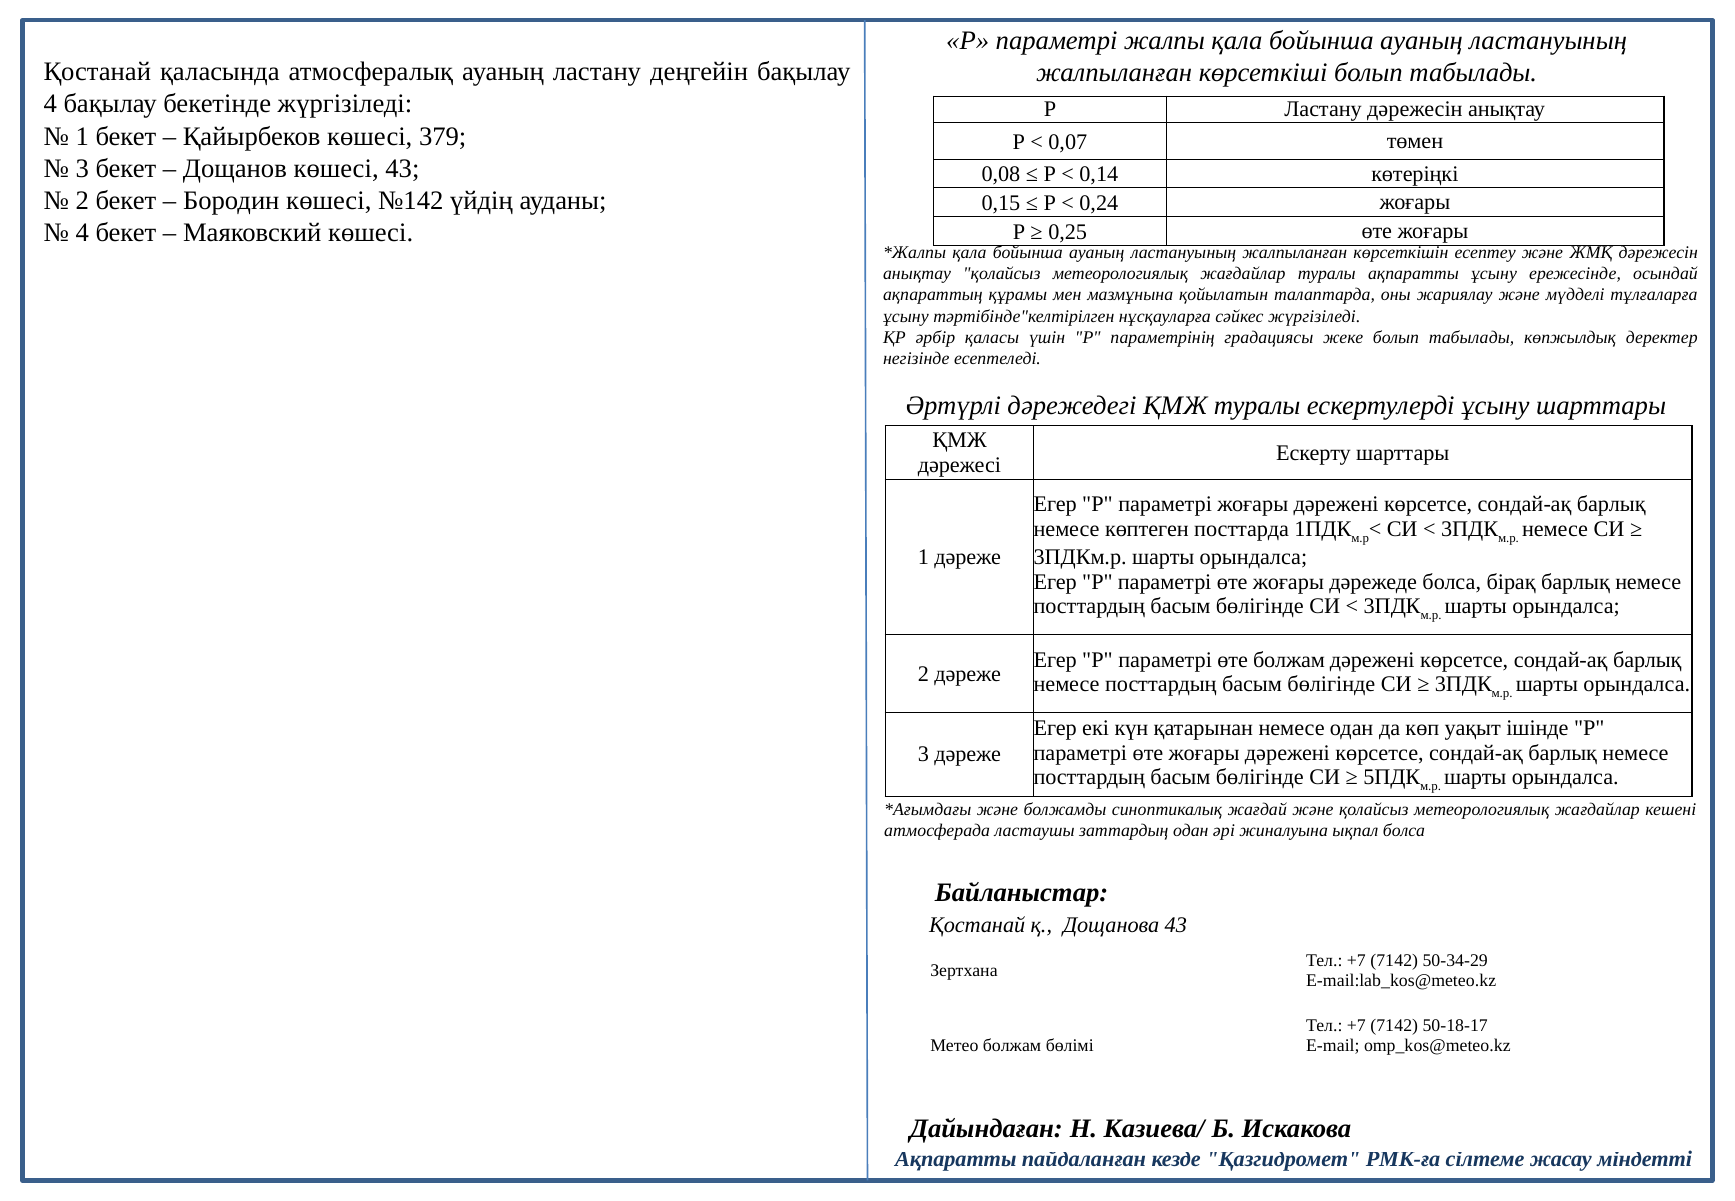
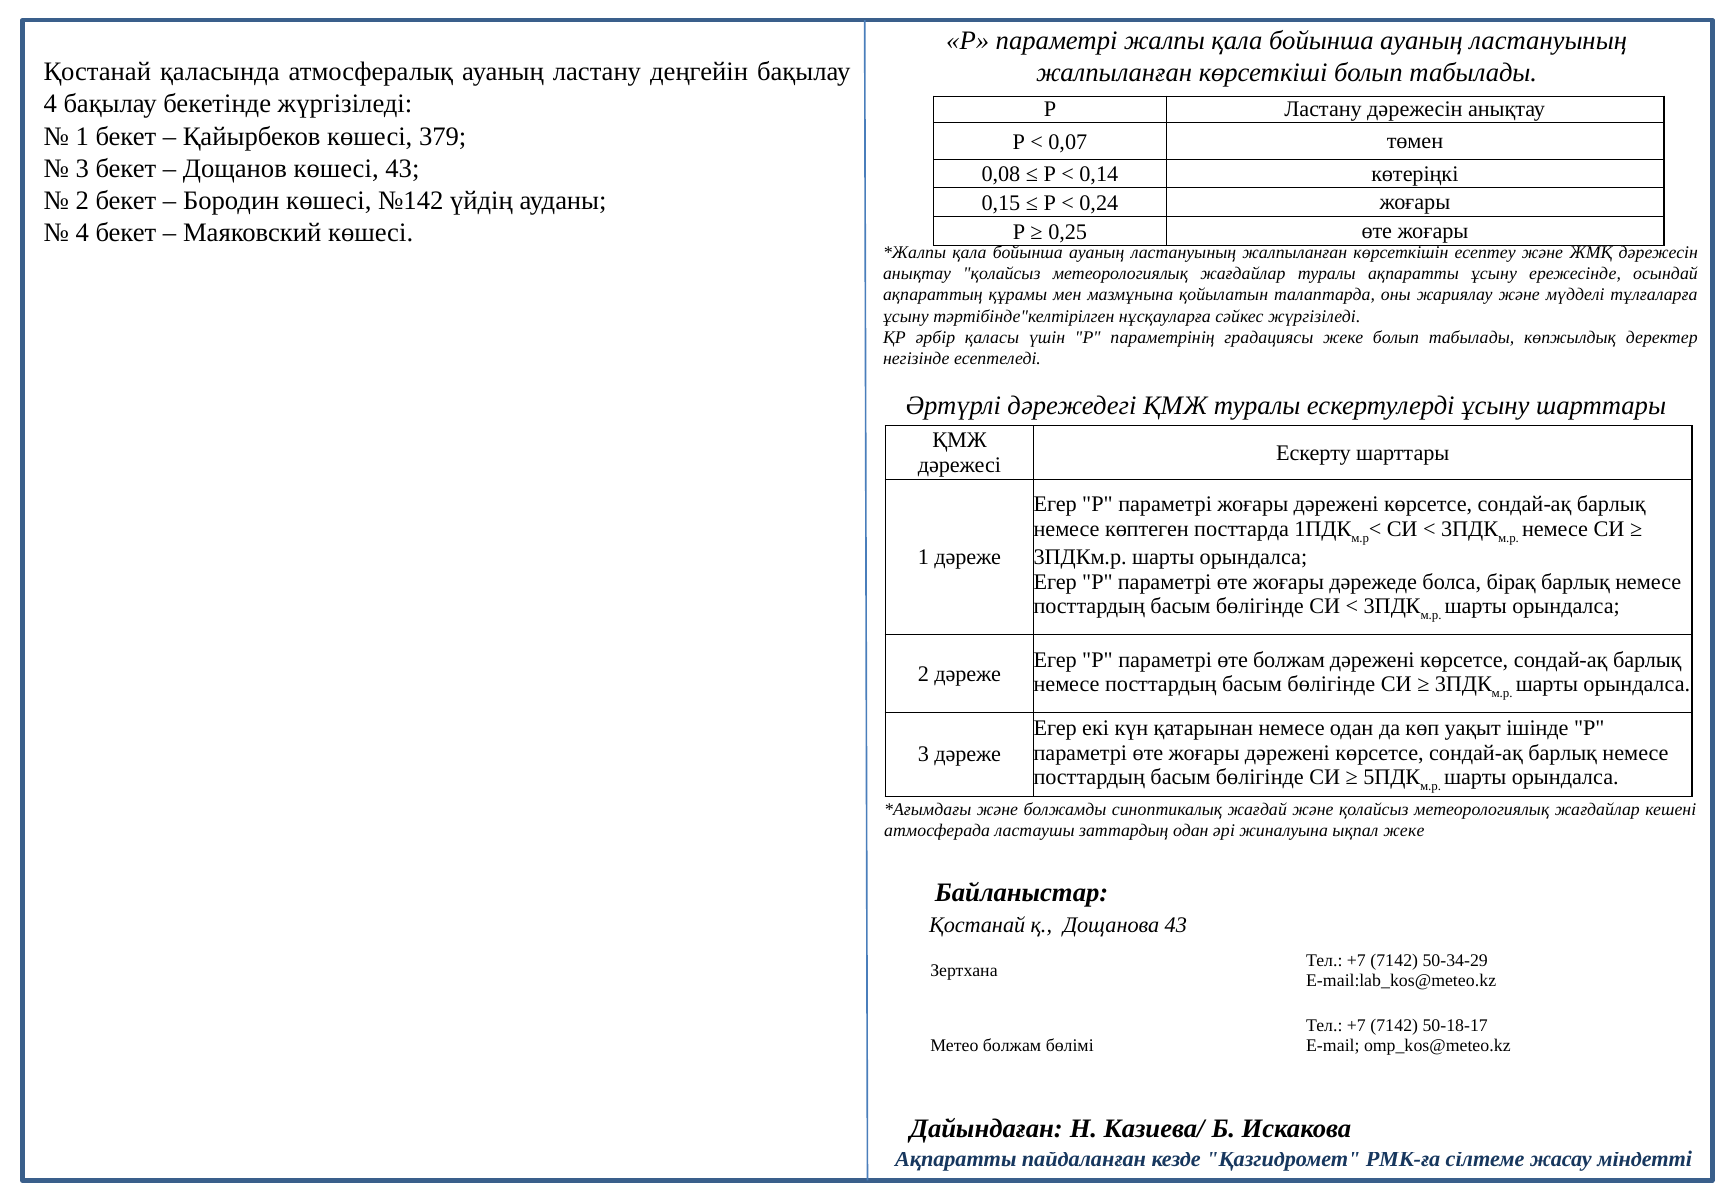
ықпал болса: болса -> жеке (1404, 831)
